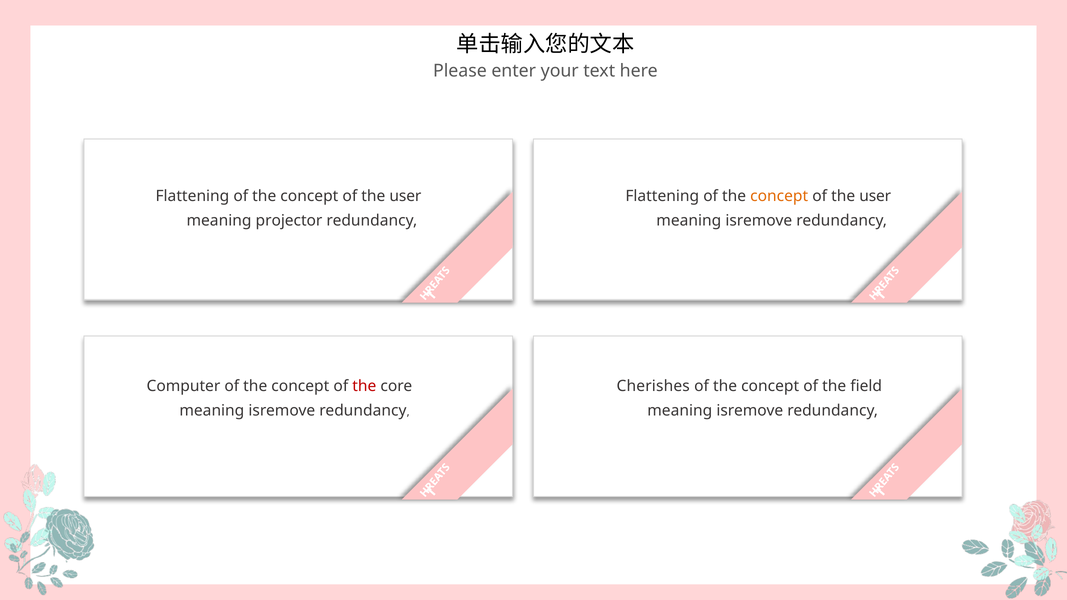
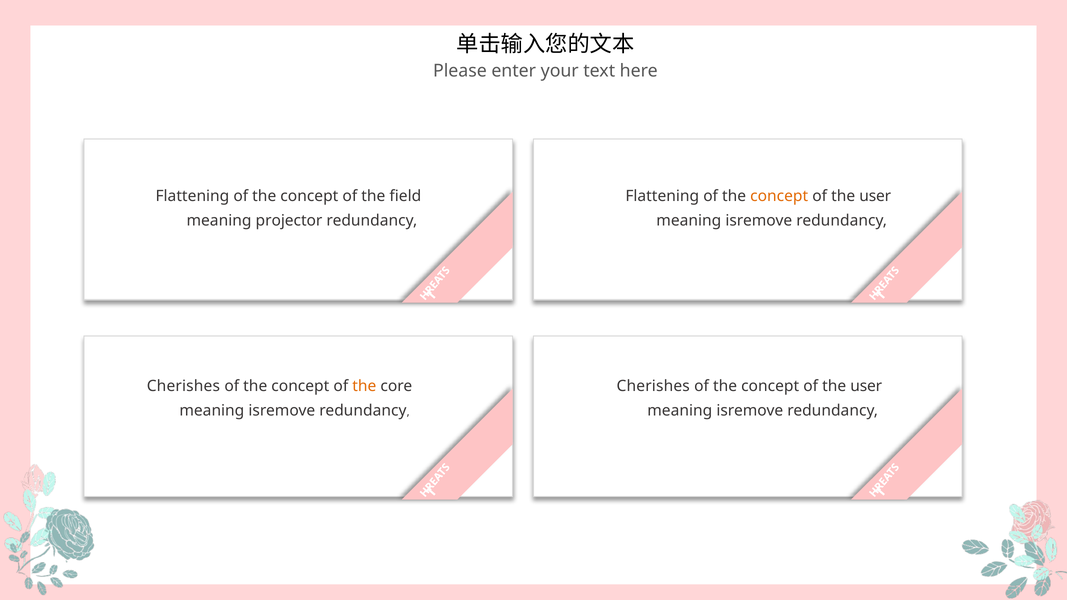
user: user -> field (405, 196)
Computer: Computer -> Cherishes (183, 386)
the colour: red -> orange (364, 386)
field: field -> user (866, 386)
